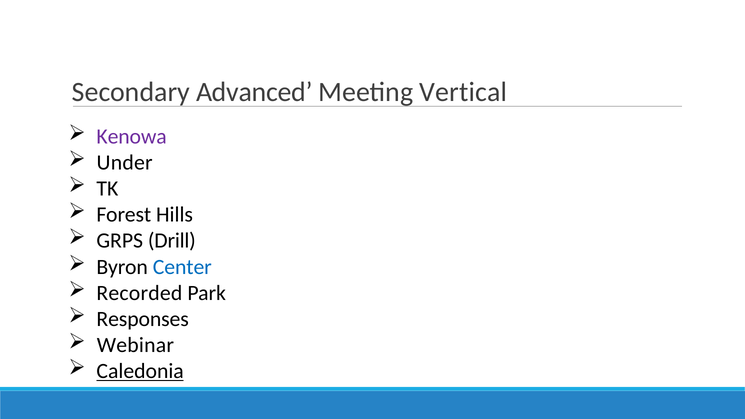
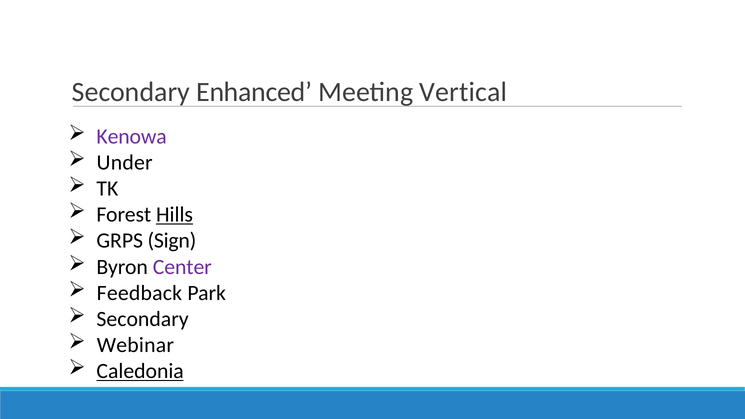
Advanced: Advanced -> Enhanced (254, 92)
Hills underline: none -> present (175, 215)
Drill: Drill -> Sign (172, 241)
Center colour: blue -> purple (182, 267)
Recorded: Recorded -> Feedback (139, 293)
Responses: Responses -> Secondary (143, 319)
